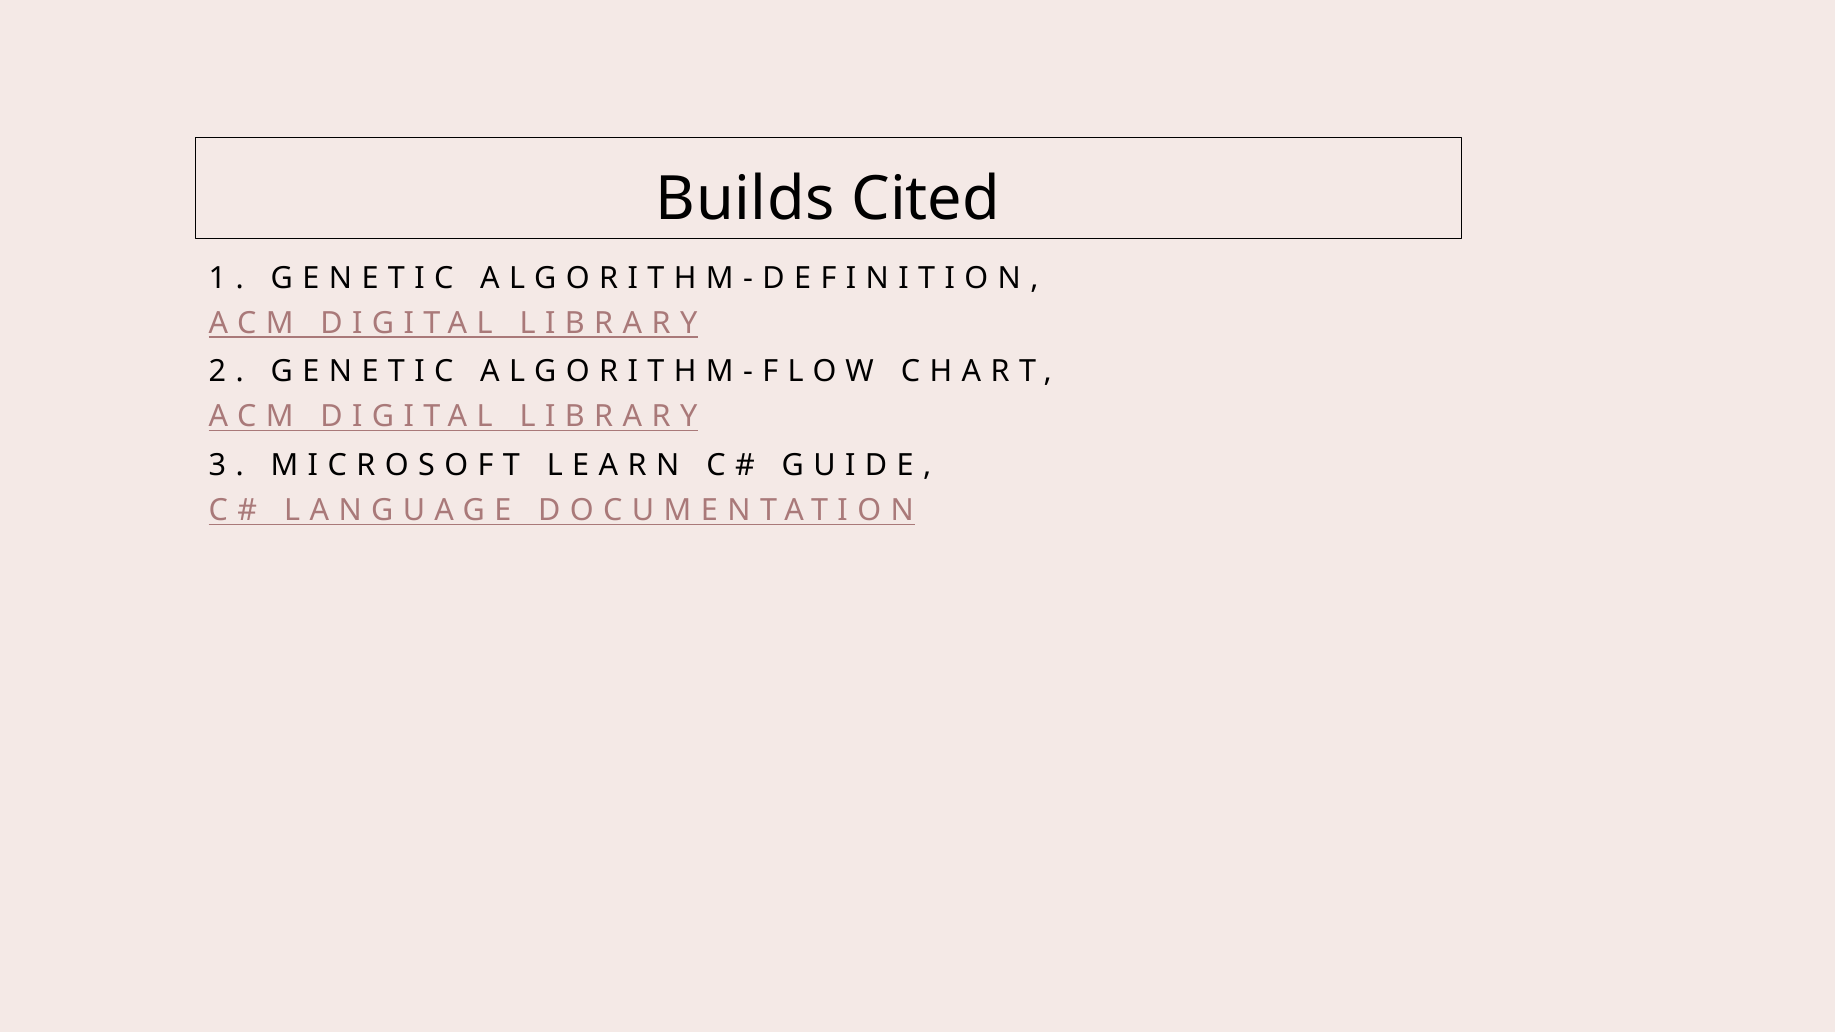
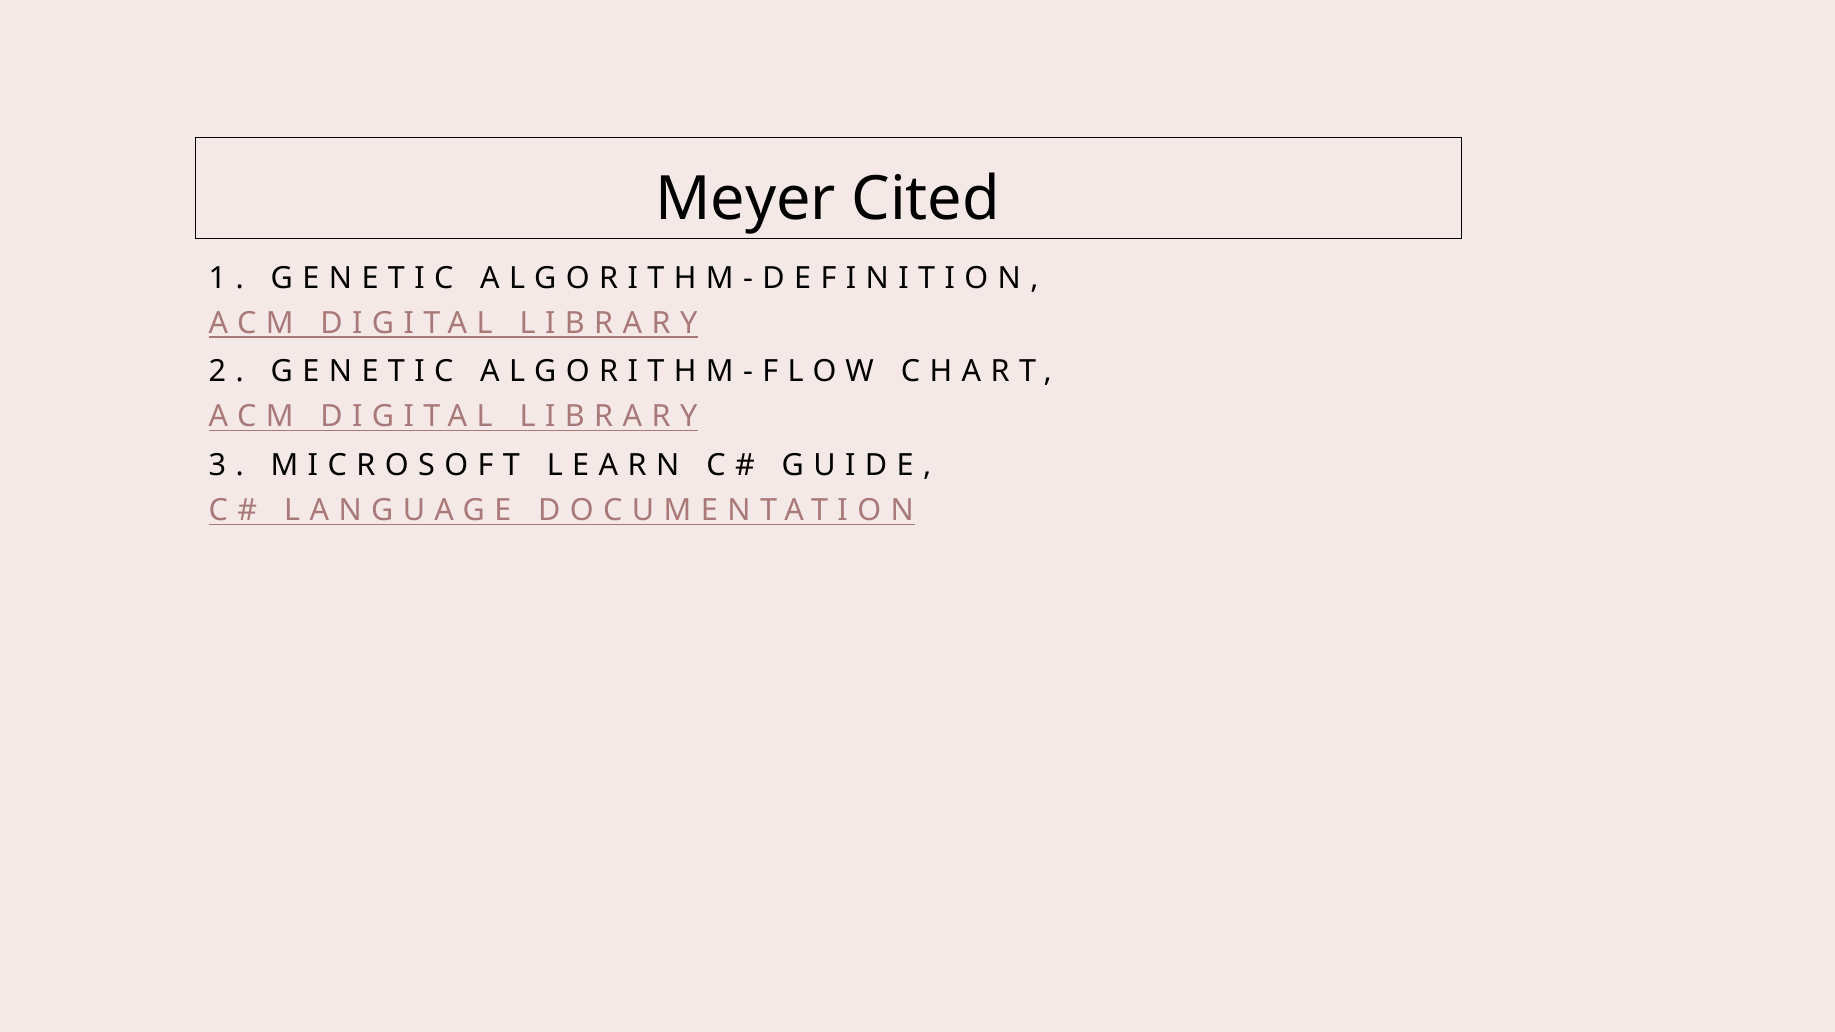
Builds: Builds -> Meyer (746, 199)
